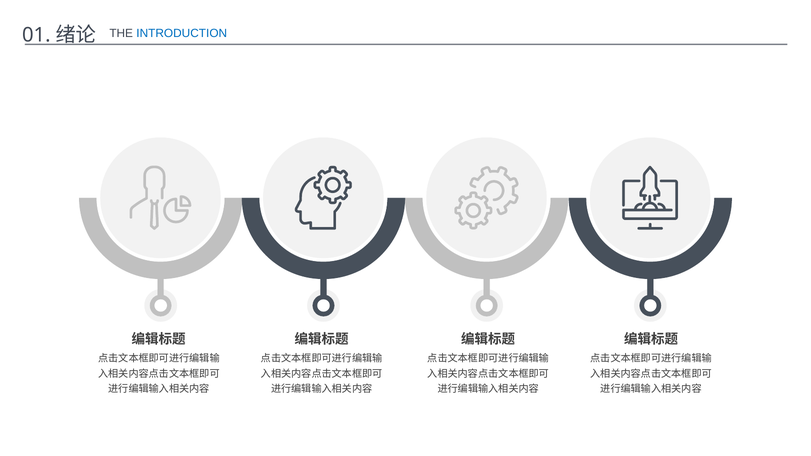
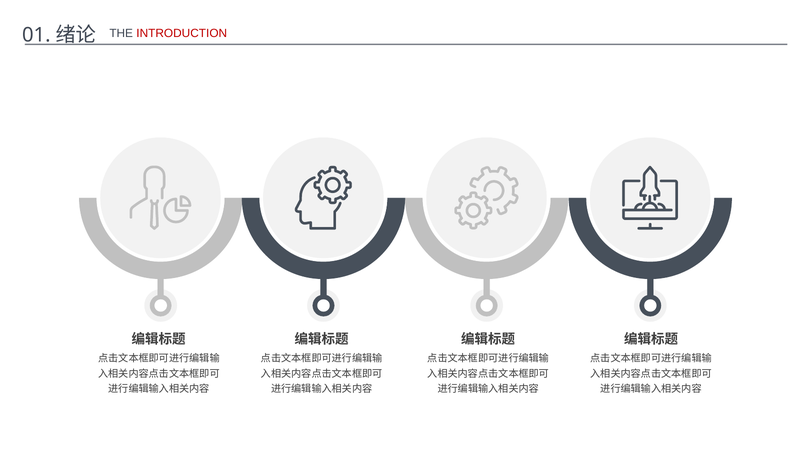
INTRODUCTION colour: blue -> red (182, 33)
